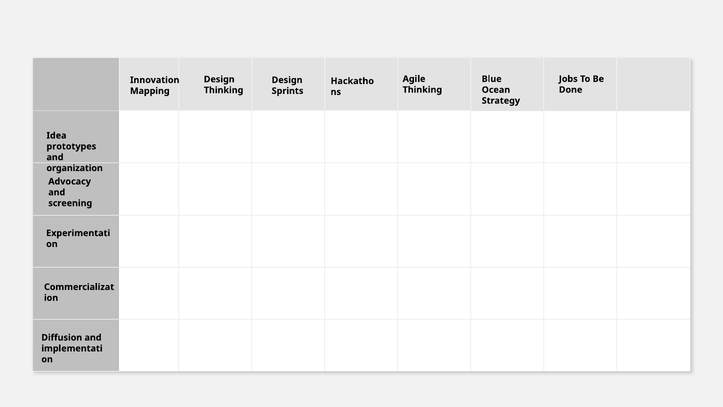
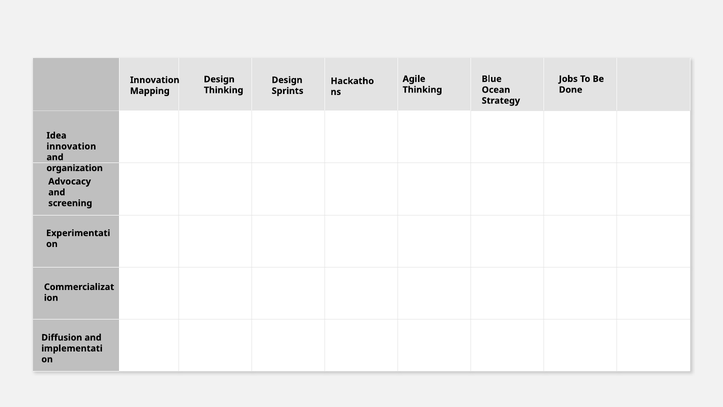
prototypes: prototypes -> innovation (71, 146)
